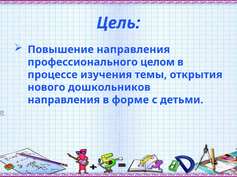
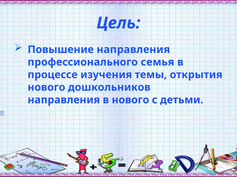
целом: целом -> семья (157, 62)
в форме: форме -> нового (130, 100)
